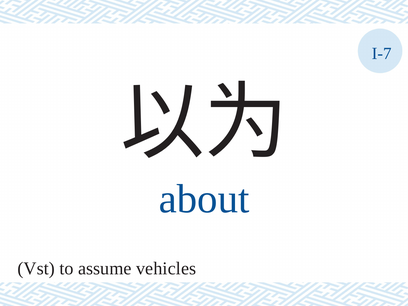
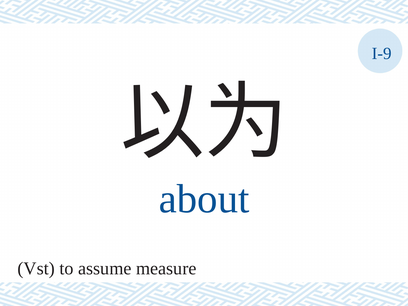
I-7: I-7 -> I-9 (382, 53)
vehicles: vehicles -> measure (166, 268)
